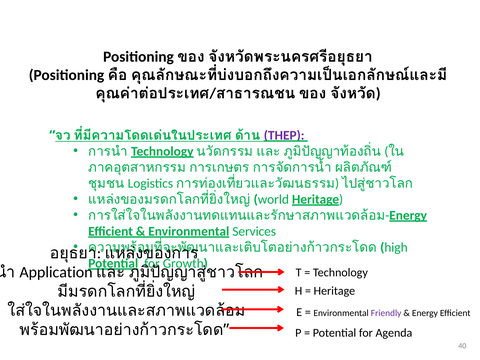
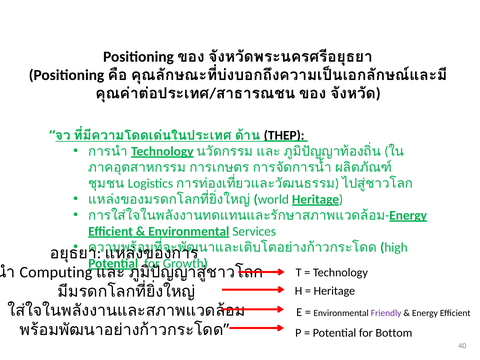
THEP colour: purple -> black (284, 135)
Application: Application -> Computing (56, 272)
Agenda: Agenda -> Bottom (394, 333)
